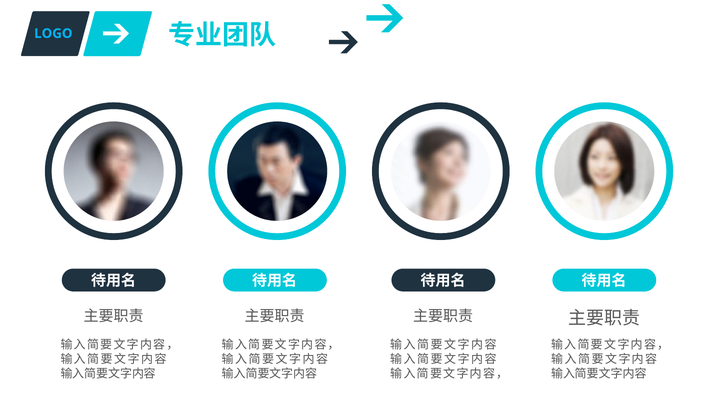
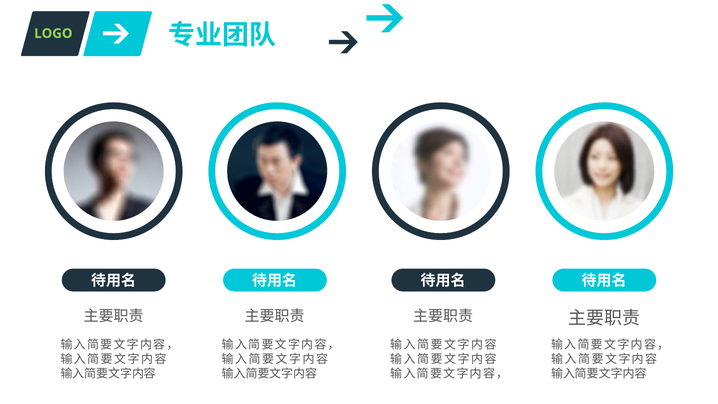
LOGO colour: light blue -> light green (53, 33)
